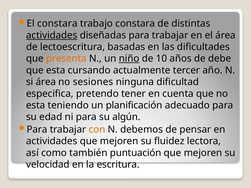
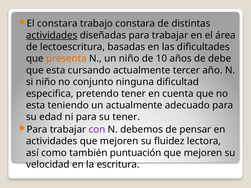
niño underline: present -> none (129, 59)
si área: área -> niño (46, 82)
sesiones: sesiones -> conjunto (93, 82)
un planificación: planificación -> actualmente (134, 105)
su algún: algún -> tener (126, 117)
con colour: orange -> purple (97, 130)
